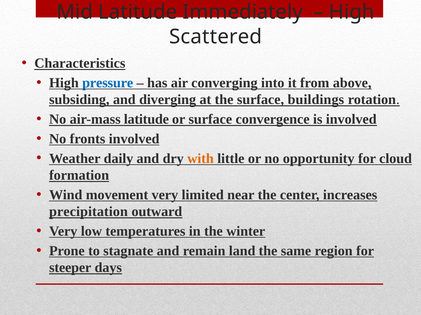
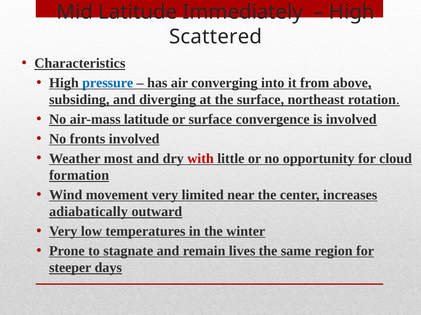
buildings: buildings -> northeast (316, 100)
daily: daily -> most (118, 159)
with colour: orange -> red (201, 159)
precipitation: precipitation -> adiabatically (88, 212)
land: land -> lives (242, 251)
